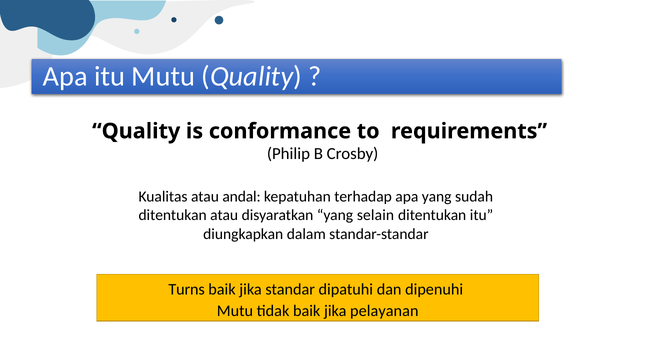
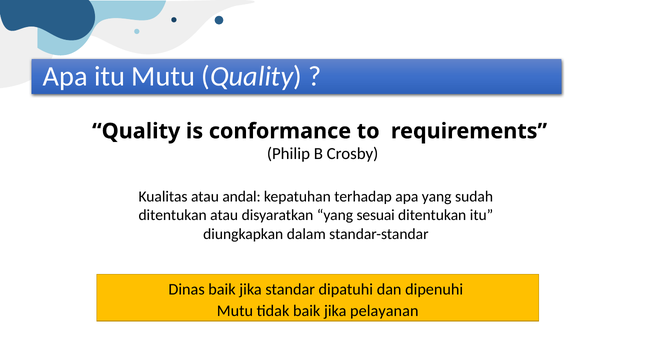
selain: selain -> sesuai (376, 216)
Turns: Turns -> Dinas (187, 290)
